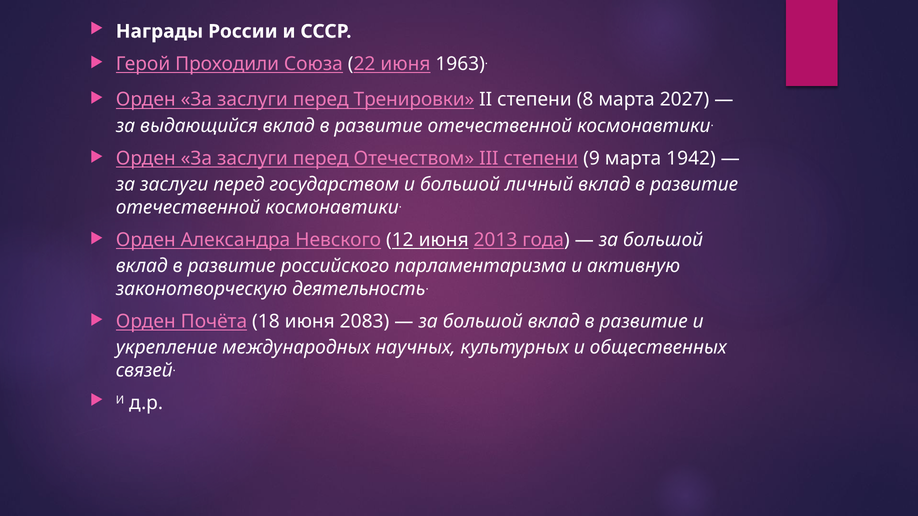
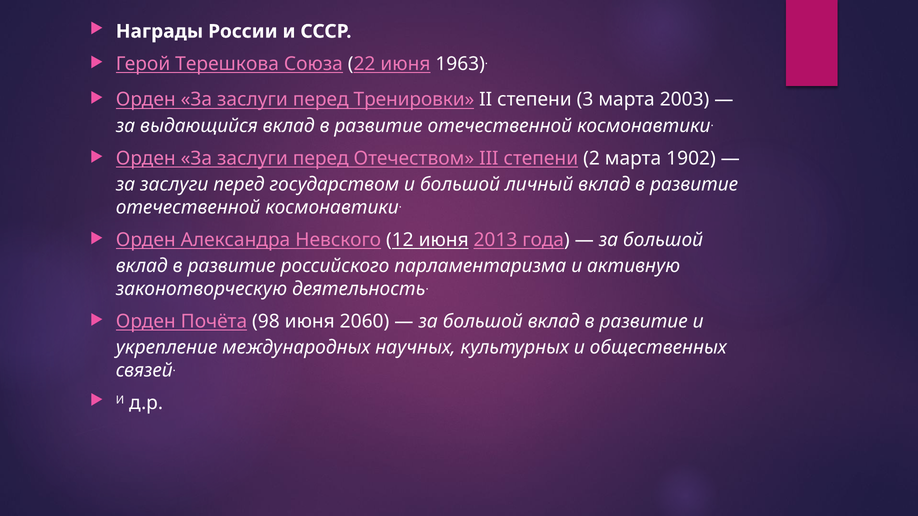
Проходили: Проходили -> Терешкова (227, 64)
8: 8 -> 3 (585, 100)
2027: 2027 -> 2003 (685, 100)
9: 9 -> 2 (592, 158)
1942: 1942 -> 1902 (691, 158)
18: 18 -> 98 (266, 322)
2083: 2083 -> 2060 (365, 322)
